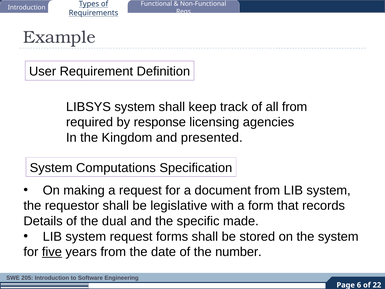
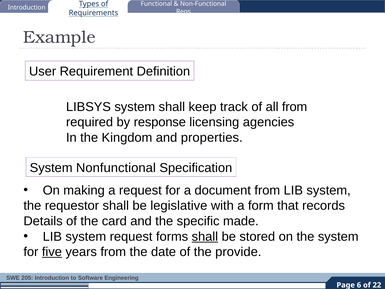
presented: presented -> properties (212, 138)
Computations: Computations -> Nonfunctional (116, 168)
dual: dual -> card (114, 221)
shall underline: none -> present (205, 236)
number: number -> provide (238, 252)
